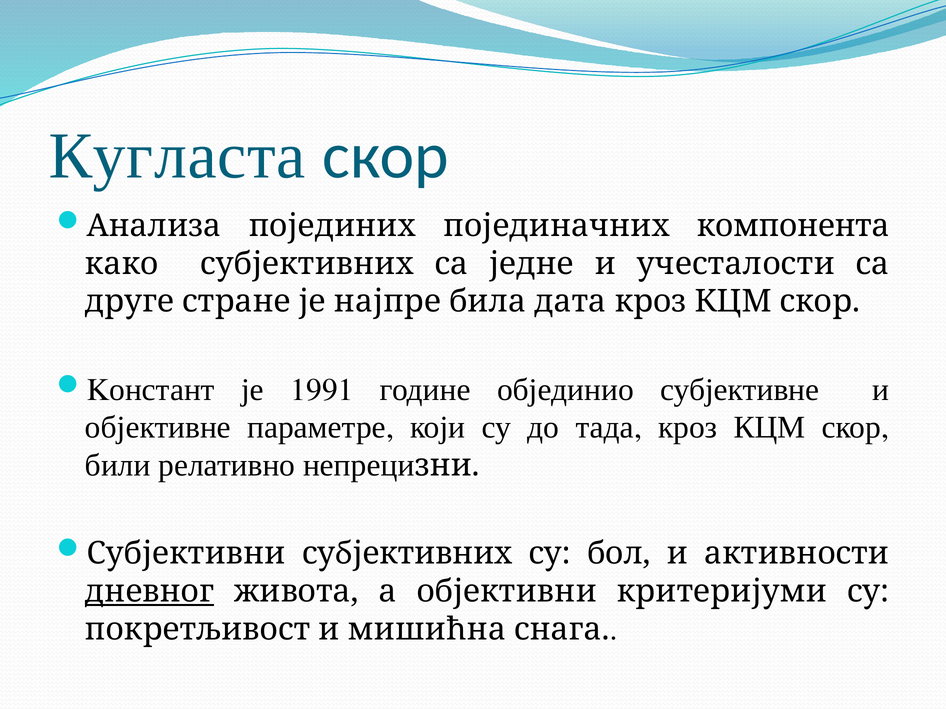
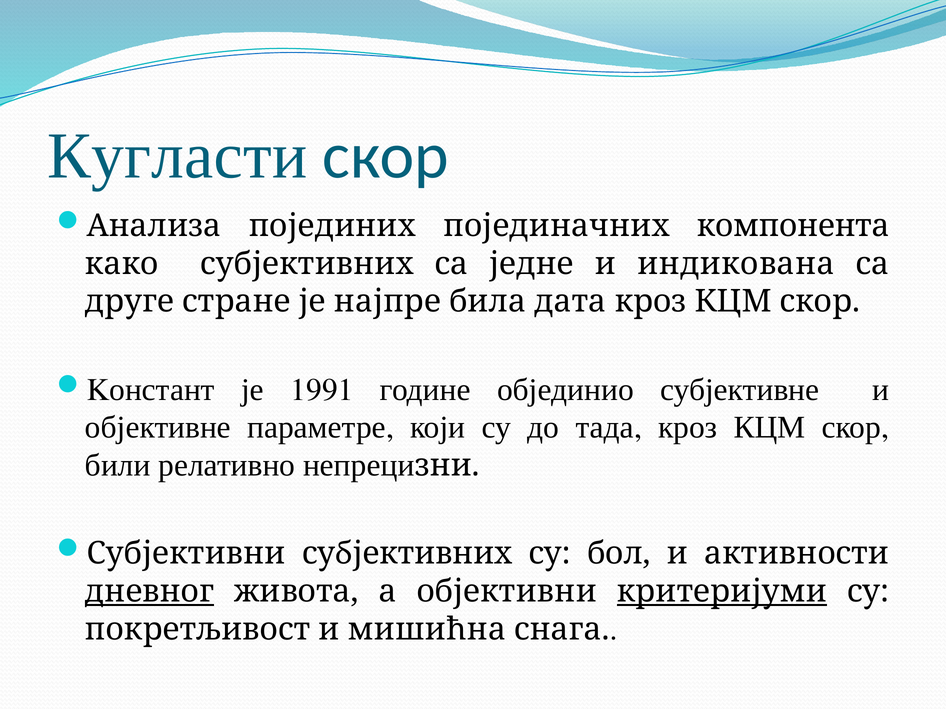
Кугласта: Кугласта -> Кугласти (177, 156)
учесталости: учесталости -> индикована (736, 264)
критеријуми underline: none -> present (722, 592)
